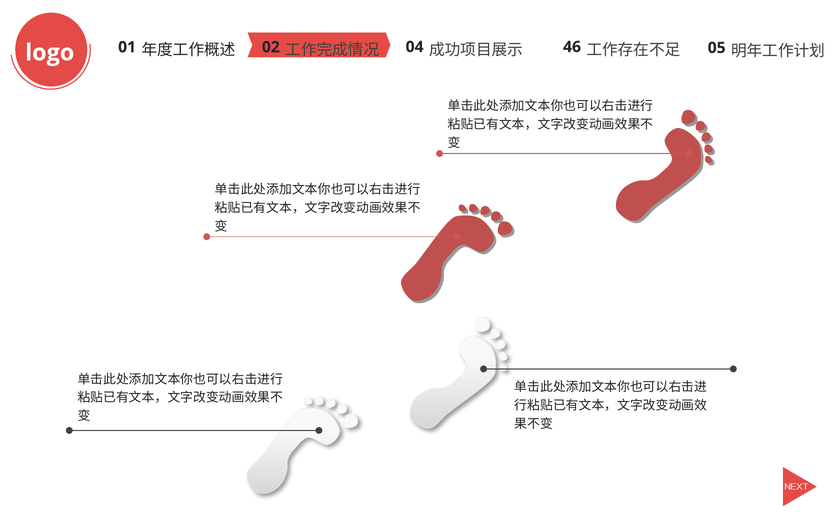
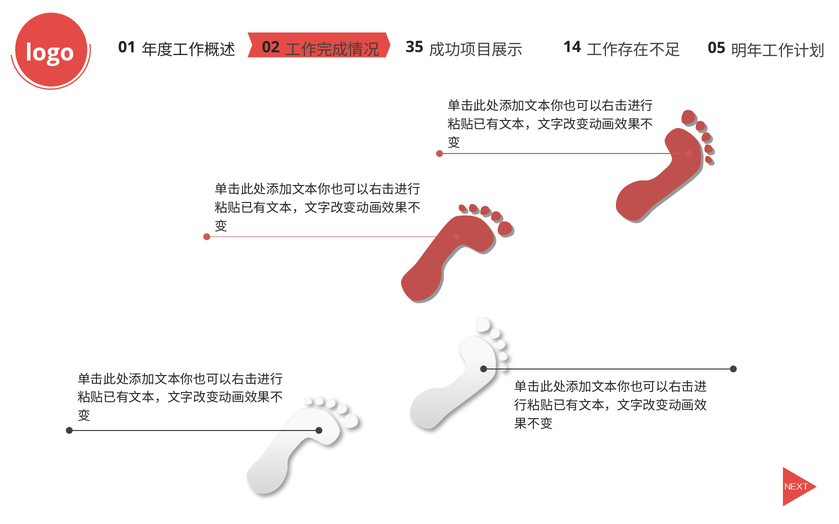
04: 04 -> 35 (415, 47)
46: 46 -> 14 (572, 47)
